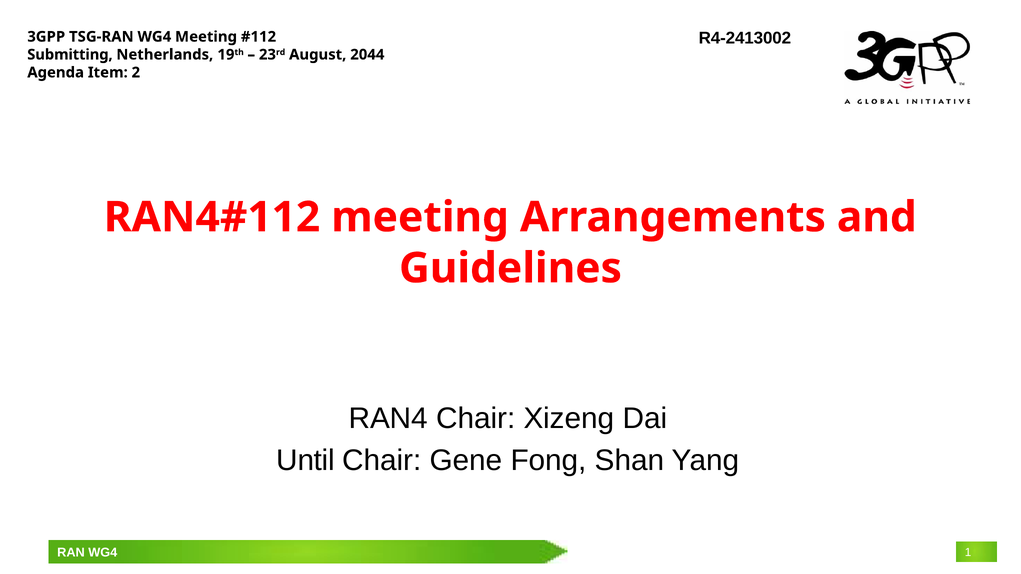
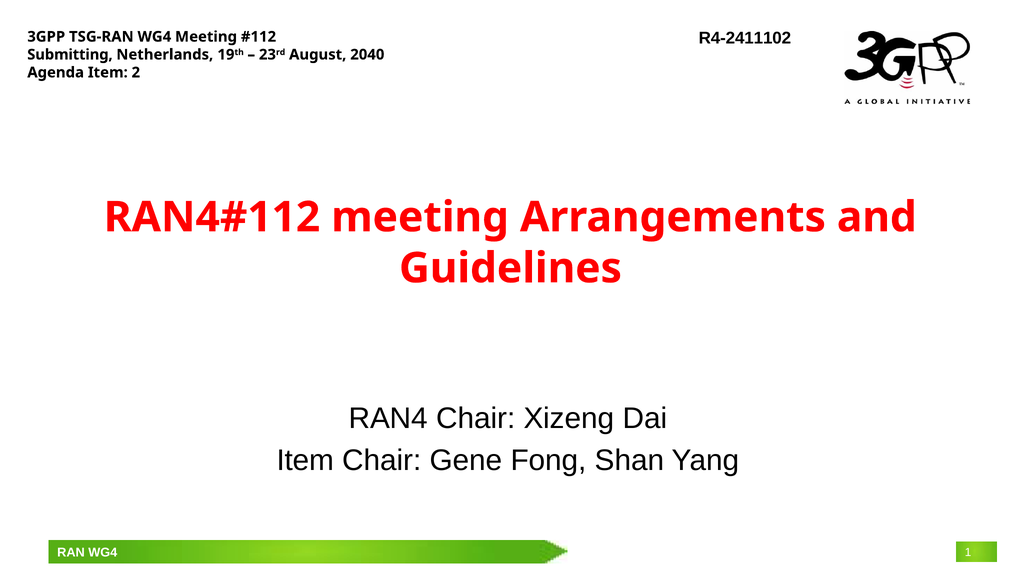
R4-2413002: R4-2413002 -> R4-2411102 (745, 38)
2044: 2044 -> 2040 (367, 55)
Until: Until -> Item (305, 461)
